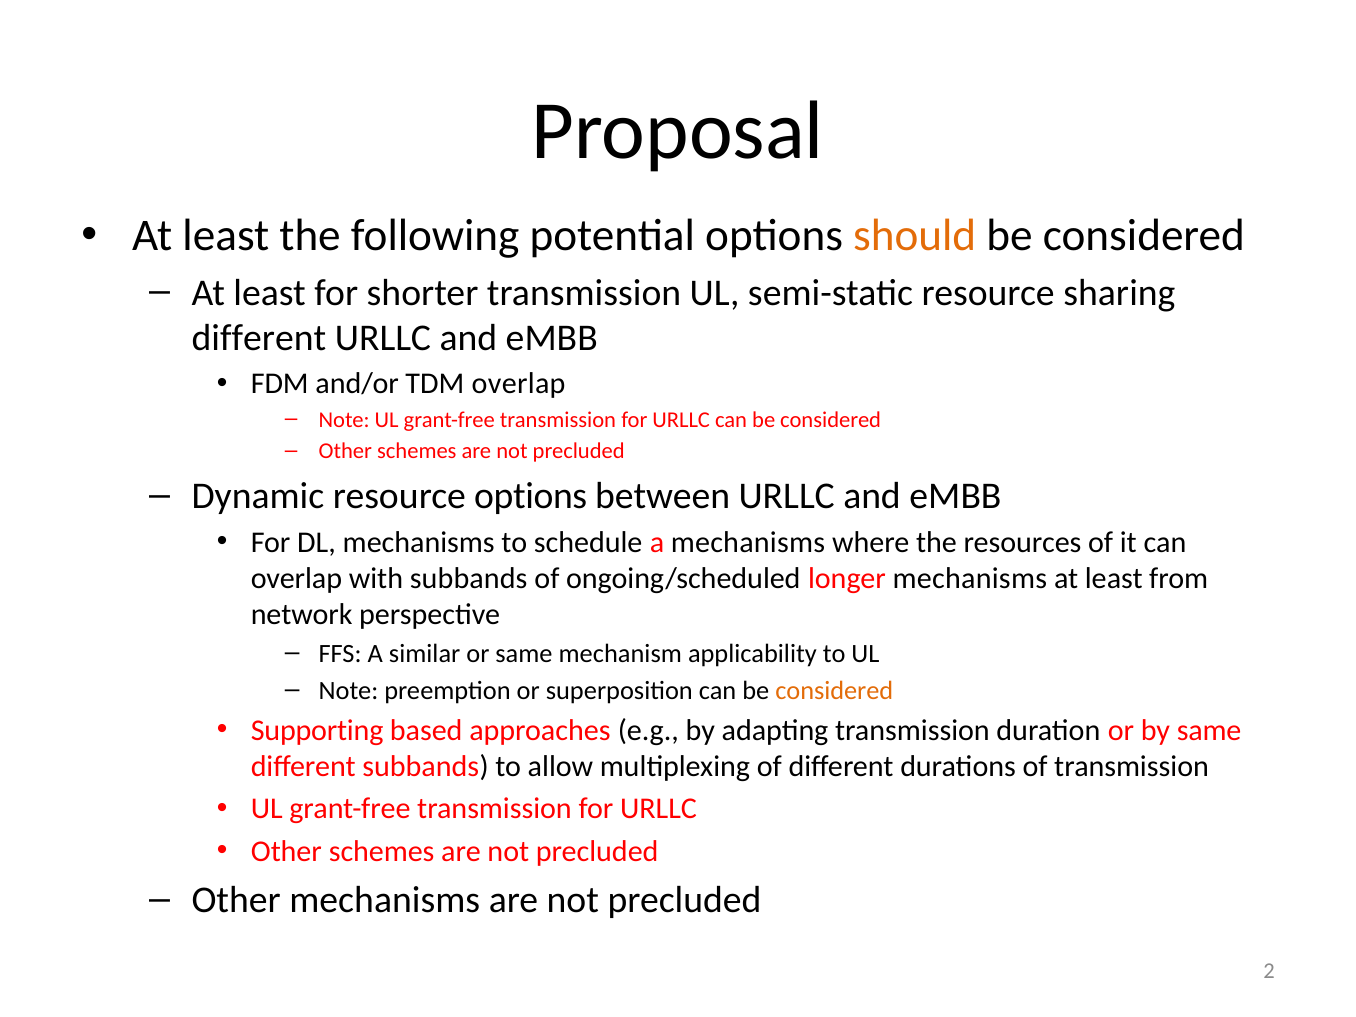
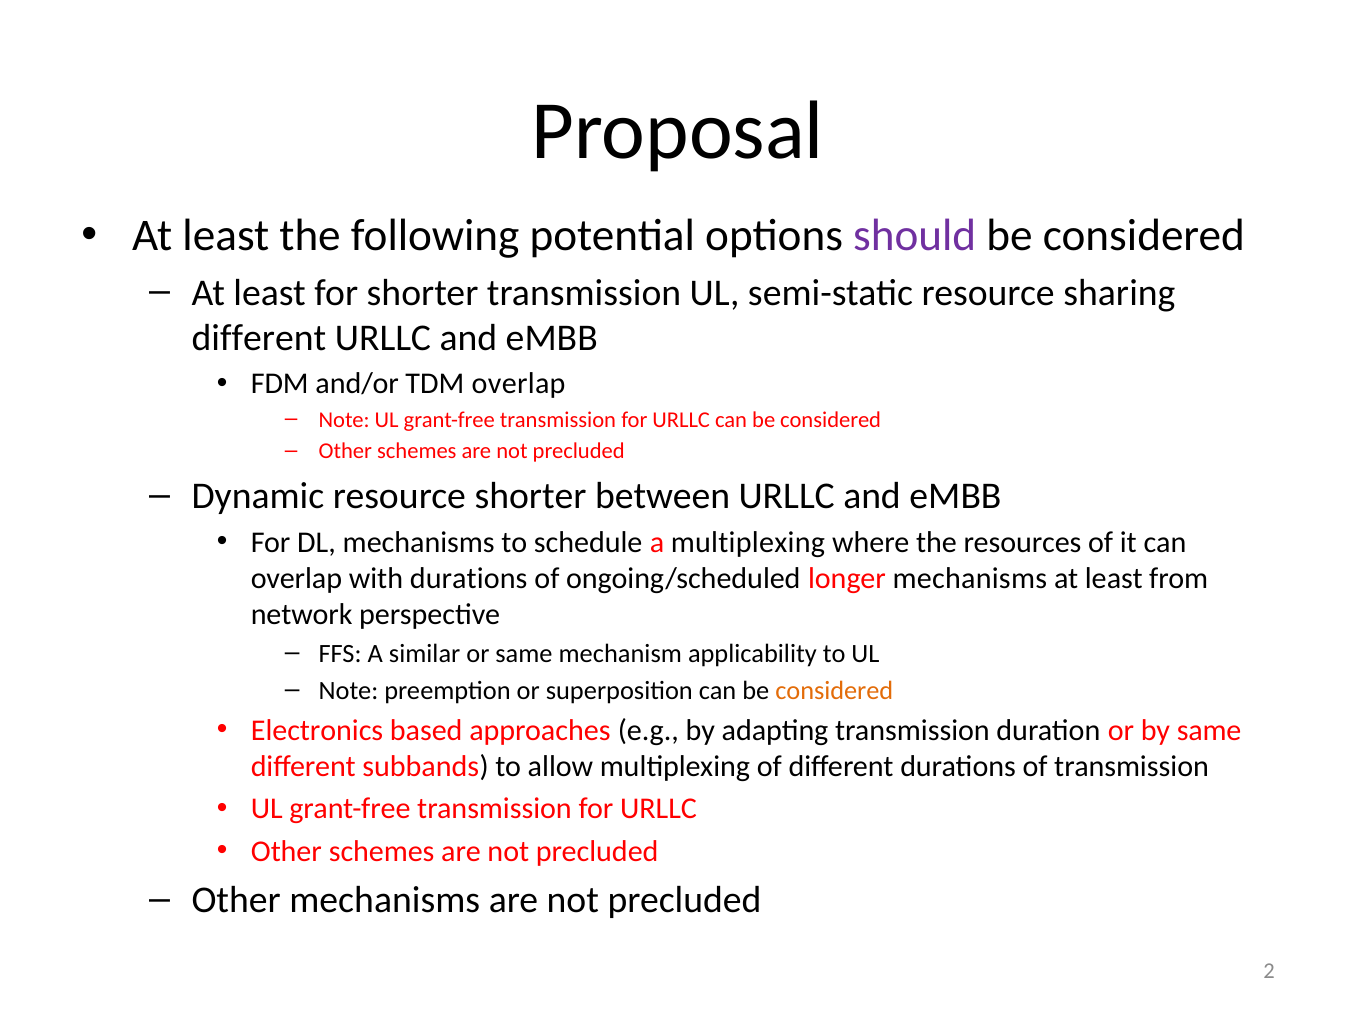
should colour: orange -> purple (915, 236)
resource options: options -> shorter (530, 496)
a mechanisms: mechanisms -> multiplexing (748, 542)
with subbands: subbands -> durations (469, 578)
Supporting: Supporting -> Electronics (317, 731)
